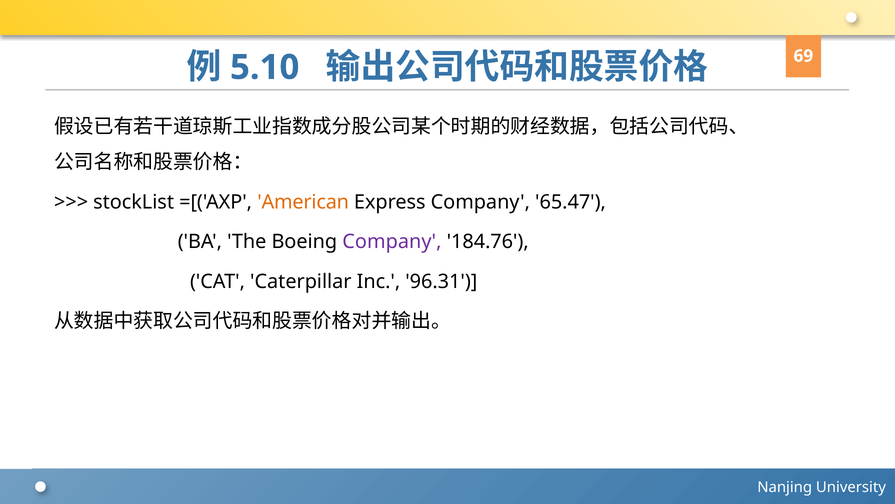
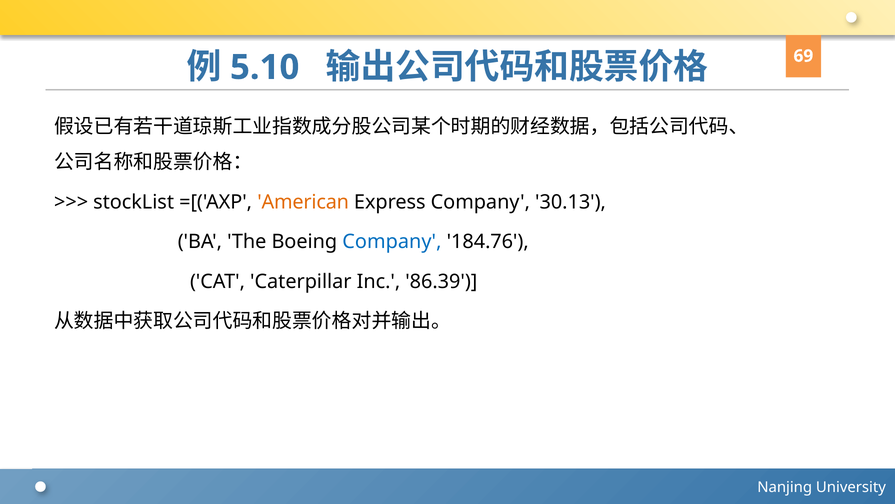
65.47: 65.47 -> 30.13 (571, 202)
Company colour: purple -> blue (392, 241)
96.31: 96.31 -> 86.39 (441, 281)
